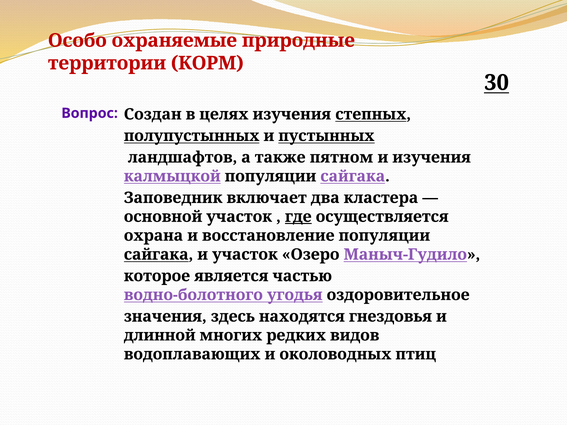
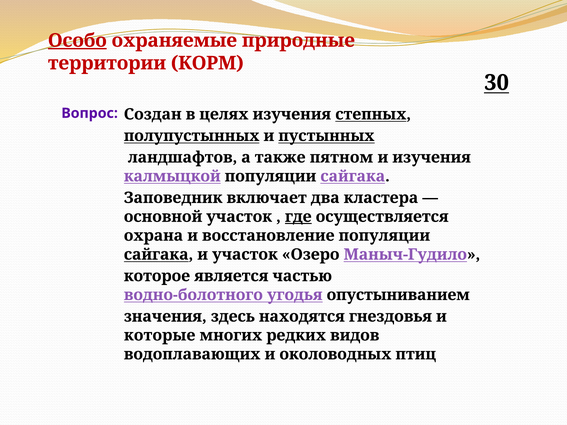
Особо underline: none -> present (77, 41)
оздоровительное: оздоровительное -> опустыниванием (398, 295)
длинной: длинной -> которые (160, 335)
